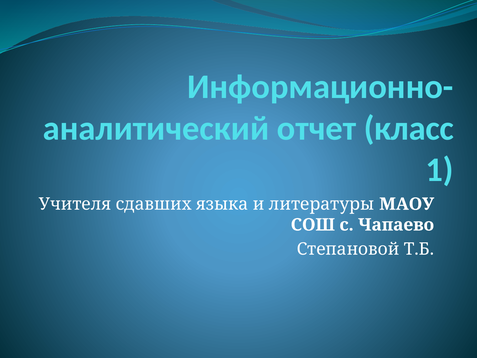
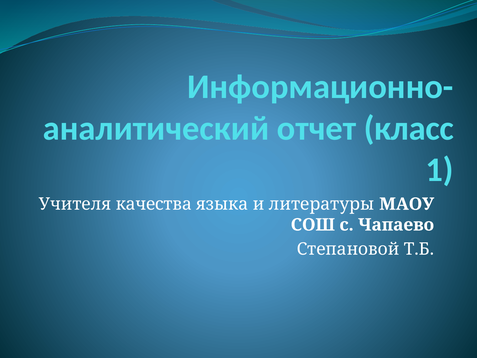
сдавших: сдавших -> качества (154, 204)
